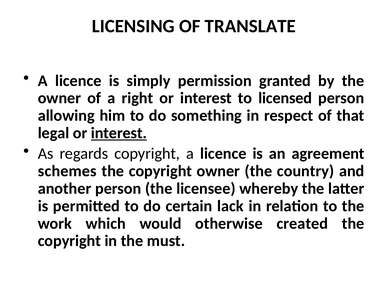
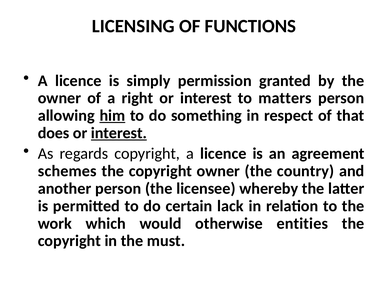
TRANSLATE: TRANSLATE -> FUNCTIONS (250, 26)
licensed: licensed -> matters (285, 98)
him underline: none -> present (112, 116)
legal: legal -> does (54, 133)
created: created -> entities (302, 223)
